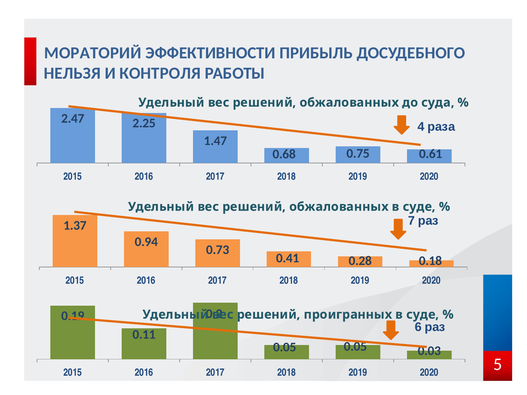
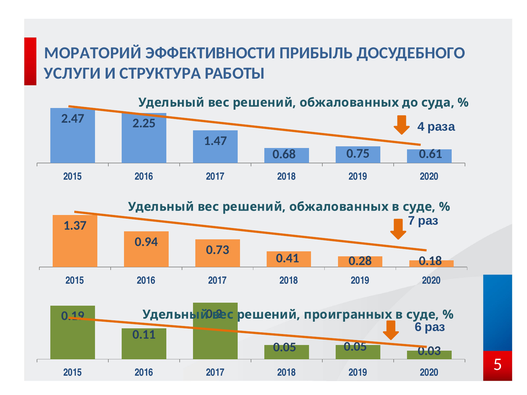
НЕЛЬЗЯ: НЕЛЬЗЯ -> УСЛУГИ (72, 73)
КОНТРОЛЯ: КОНТРОЛЯ -> СТРУКТУРА (160, 73)
